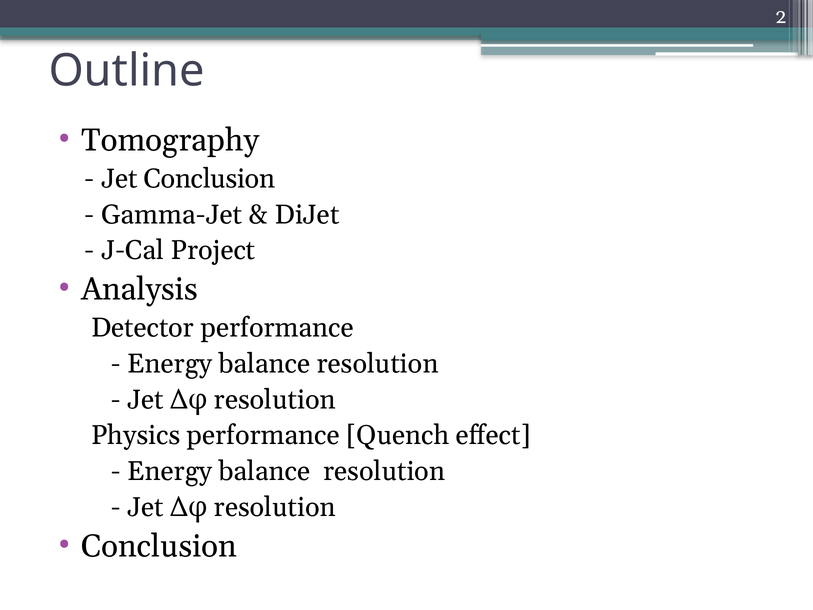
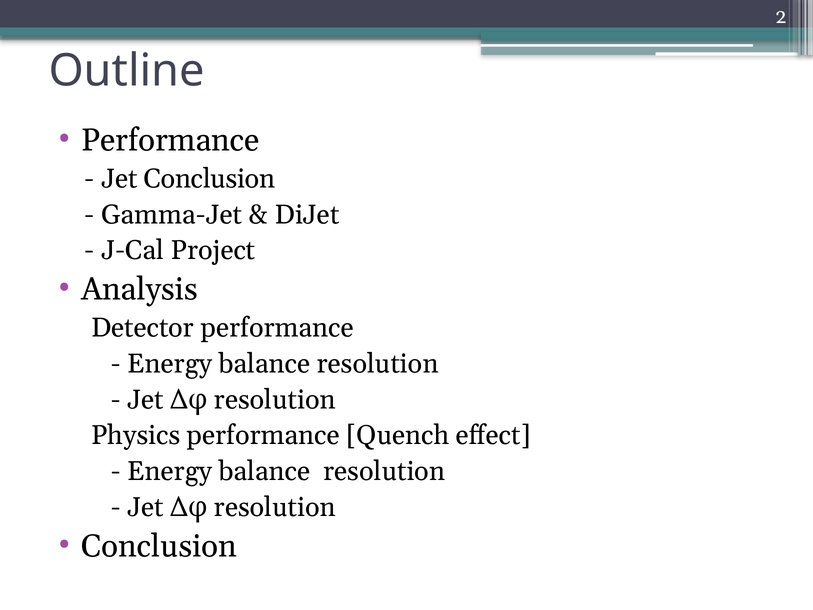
Tomography: Tomography -> Performance (170, 140)
